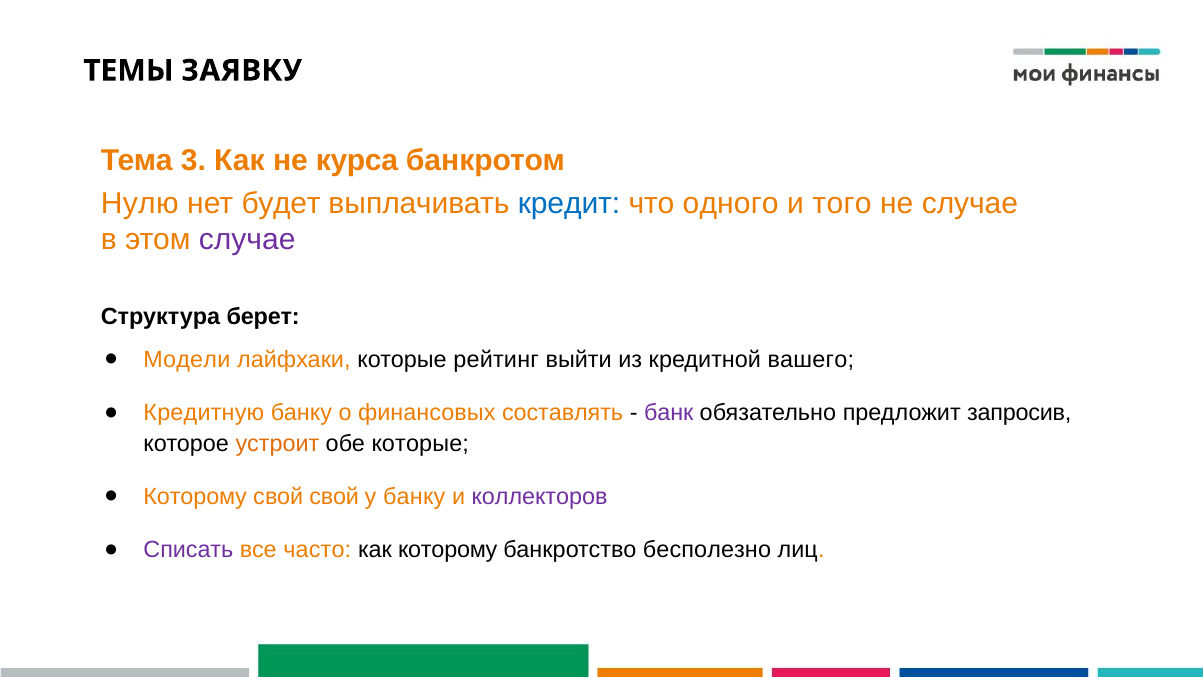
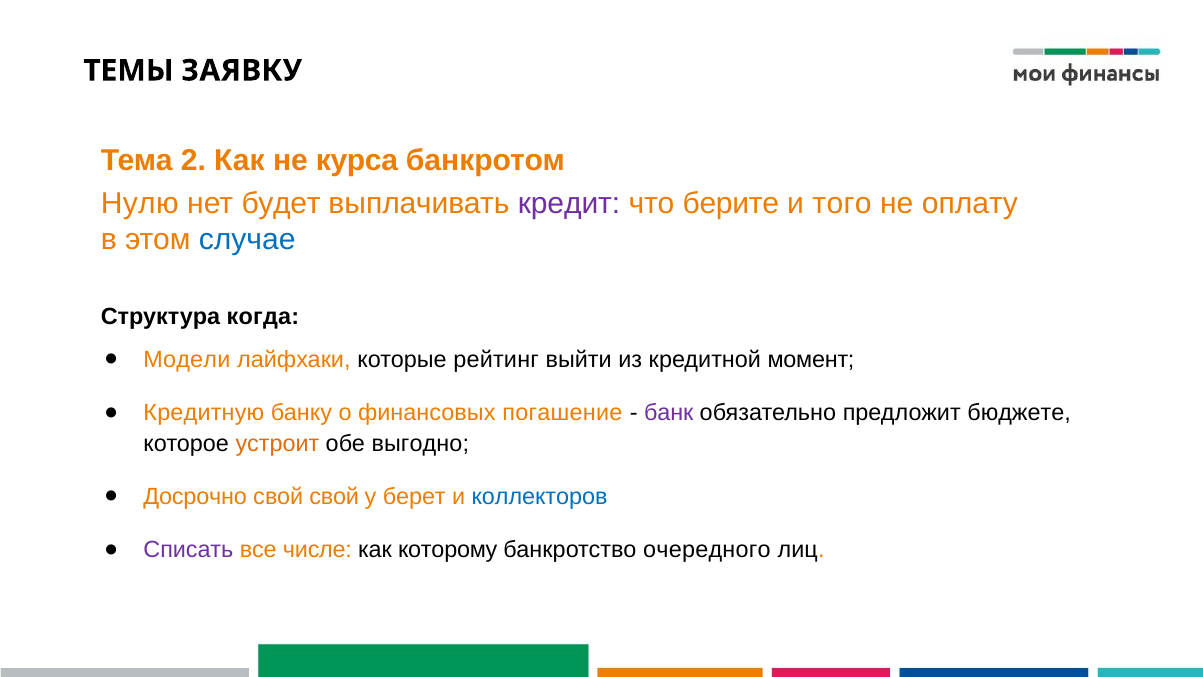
3: 3 -> 2 (193, 160)
кредит colour: blue -> purple (569, 203)
одного: одного -> берите (731, 203)
не случае: случае -> оплату (970, 203)
случае colour: purple -> blue (247, 239)
берет: берет -> когда (263, 316)
вашего: вашего -> момент (811, 360)
составлять: составлять -> погашение (562, 413)
запросив: запросив -> бюджете (1019, 413)
обе которые: которые -> выгодно (420, 443)
Которому: Которому -> Досрочно (195, 497)
у банку: банку -> берет (414, 497)
коллекторов colour: purple -> blue (540, 497)
часто: часто -> числе (317, 550)
бесполезно: бесполезно -> очередного (707, 550)
